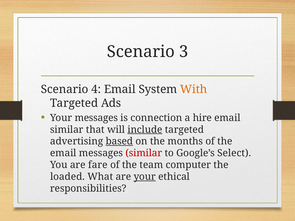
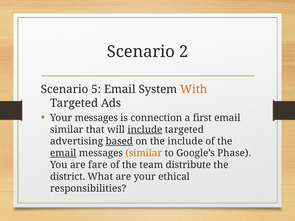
3: 3 -> 2 (184, 52)
4: 4 -> 5 (96, 89)
hire: hire -> first (202, 118)
the months: months -> include (185, 142)
email underline: none -> present (63, 153)
similar colour: red -> orange (144, 153)
Select: Select -> Phase (234, 153)
computer: computer -> distribute (188, 165)
loaded: loaded -> district (68, 177)
your underline: present -> none (145, 177)
